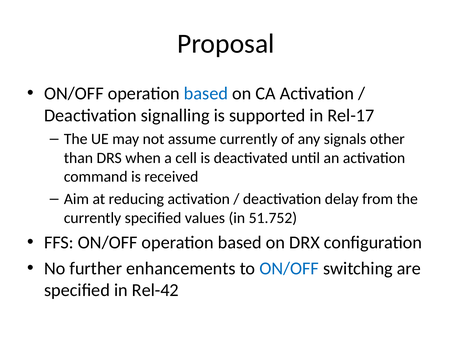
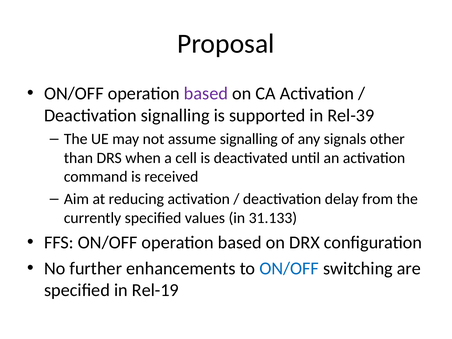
based colour: blue -> purple (206, 94)
Rel-17: Rel-17 -> Rel-39 (351, 115)
assume currently: currently -> signalling (249, 139)
51.752: 51.752 -> 31.133 (273, 218)
Rel-42: Rel-42 -> Rel-19 (155, 290)
